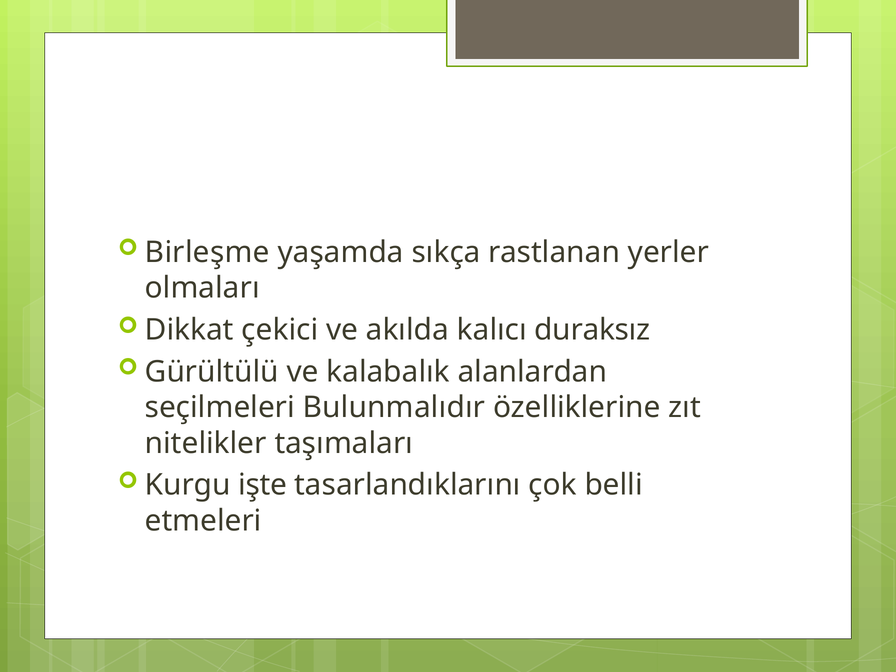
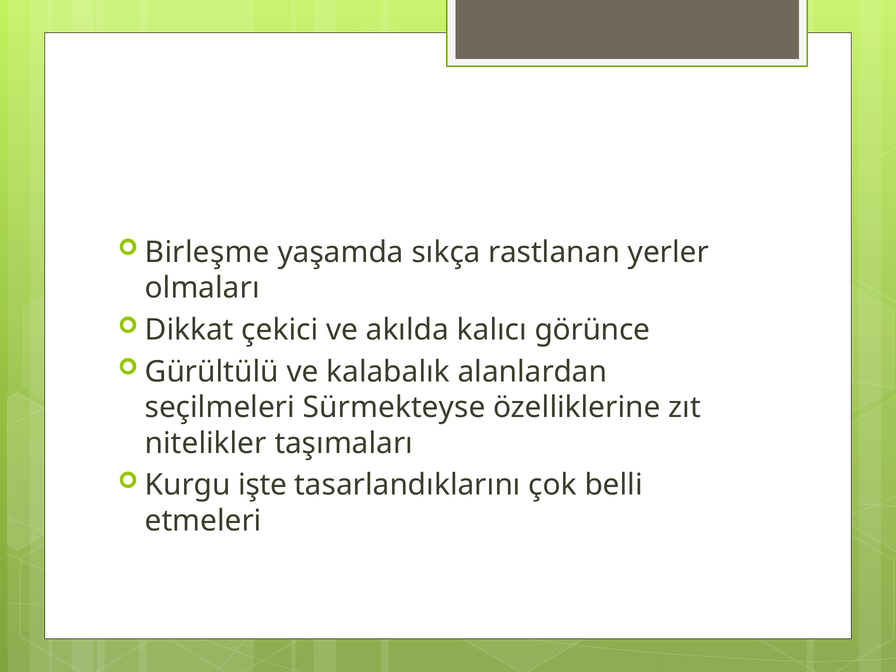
duraksız: duraksız -> görünce (592, 330)
Bulunmalıdır: Bulunmalıdır -> Sürmekteyse (394, 407)
